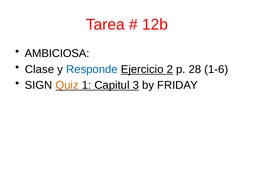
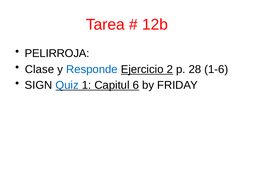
AMBICIOSA: AMBICIOSA -> PELIRROJA (57, 53)
Quiz colour: orange -> blue (67, 85)
3: 3 -> 6 (136, 85)
